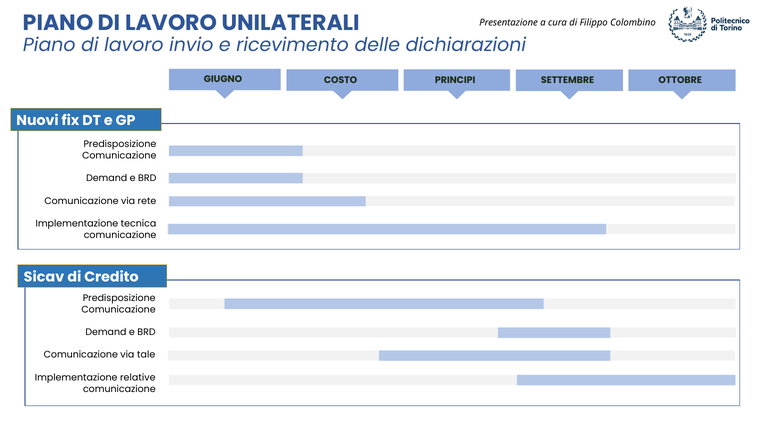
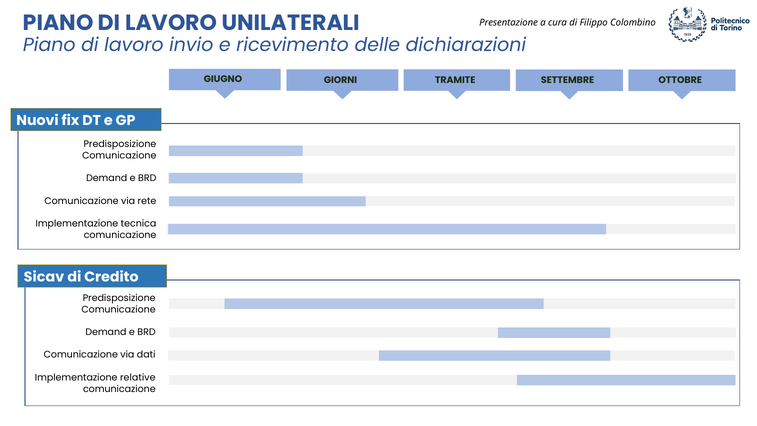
COSTO: COSTO -> GIORNI (341, 80)
PRINCIPI: PRINCIPI -> TRAMITE (455, 80)
tale: tale -> dati (146, 355)
